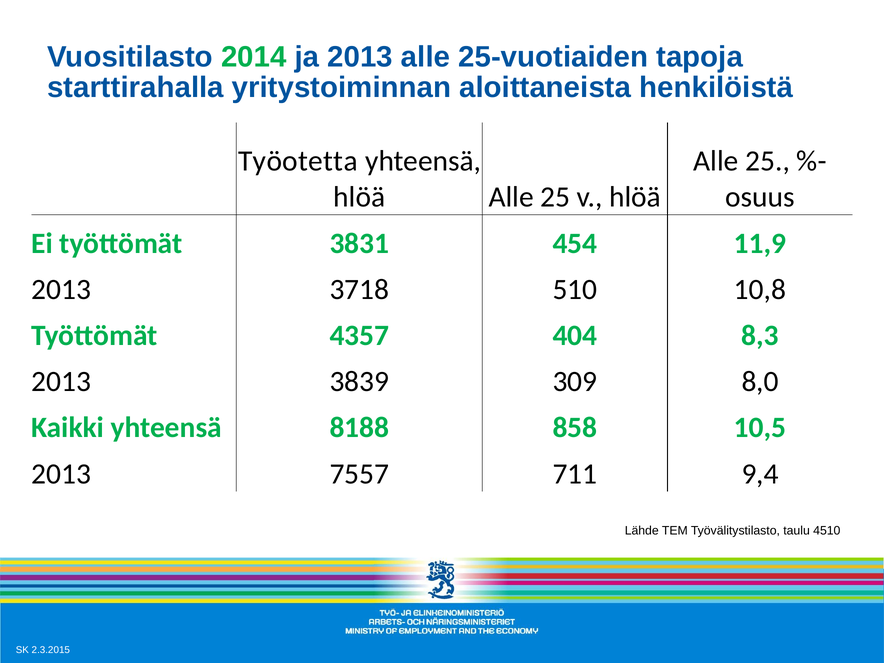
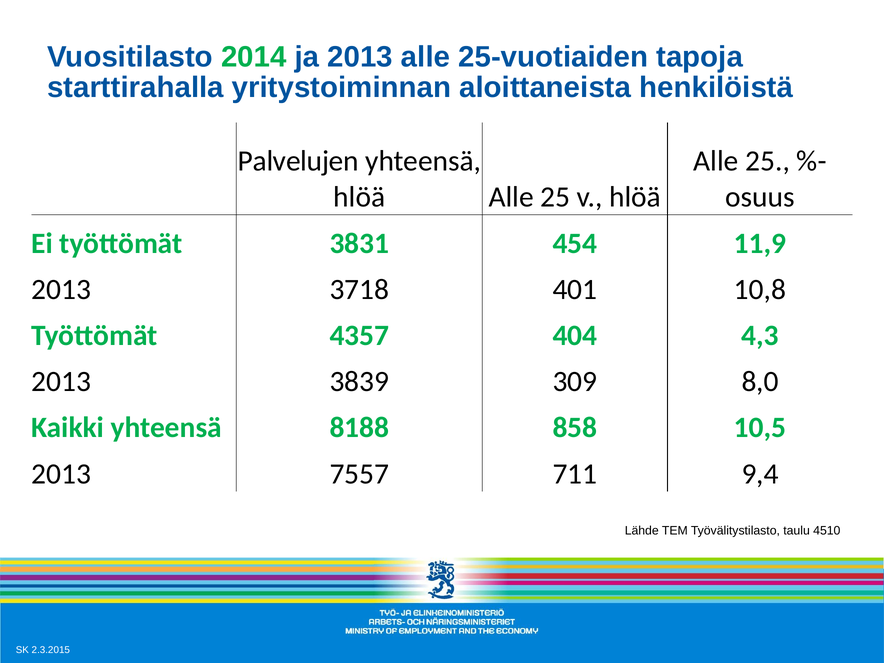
Työotetta: Työotetta -> Palvelujen (298, 161)
510: 510 -> 401 (575, 289)
8,3: 8,3 -> 4,3 (760, 336)
